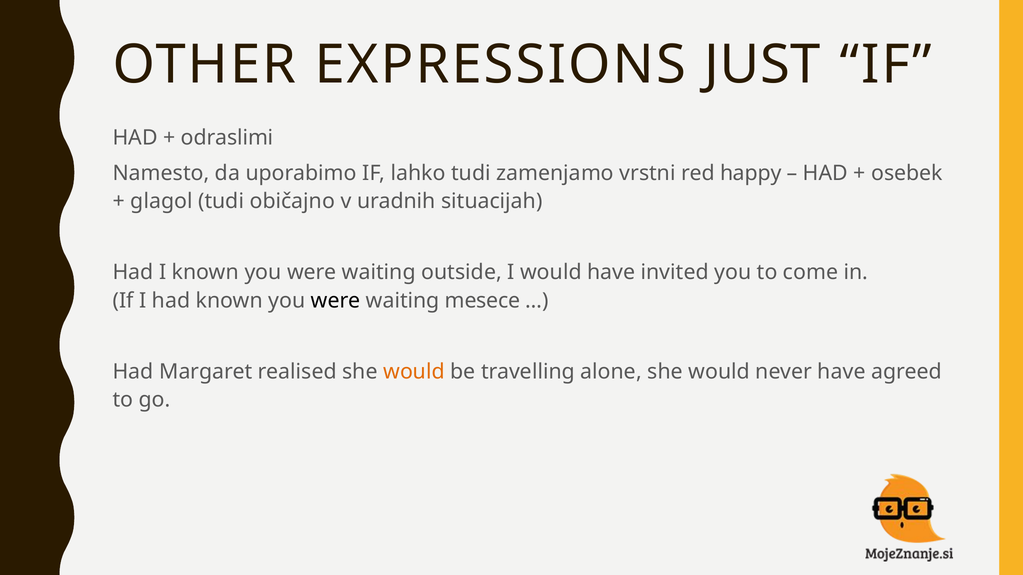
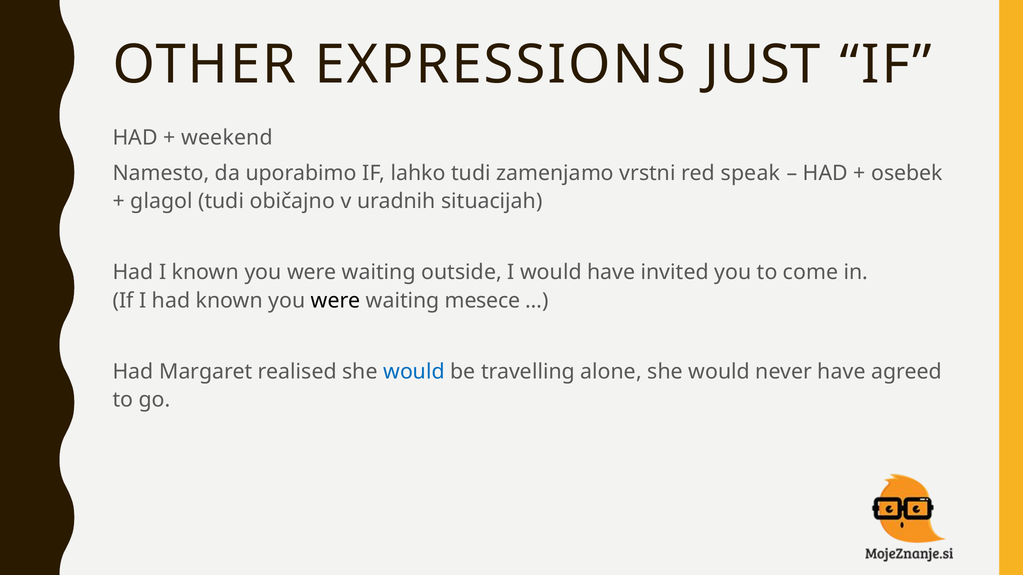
odraslimi: odraslimi -> weekend (227, 138)
happy: happy -> speak (751, 173)
would colour: orange -> blue (414, 372)
